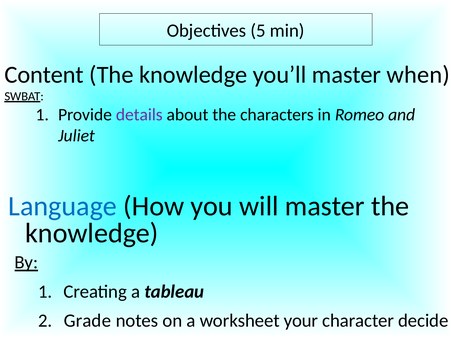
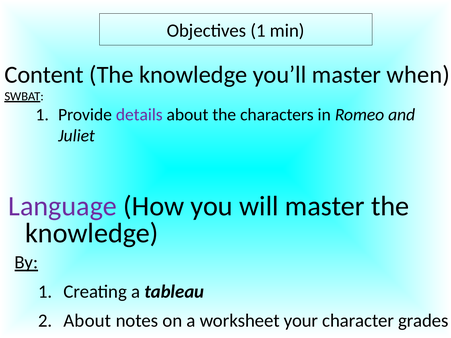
Objectives 5: 5 -> 1 (258, 31)
Language colour: blue -> purple (63, 206)
2 Grade: Grade -> About (87, 321)
decide: decide -> grades (423, 321)
